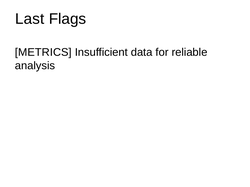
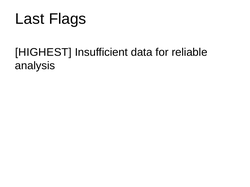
METRICS: METRICS -> HIGHEST (43, 52)
